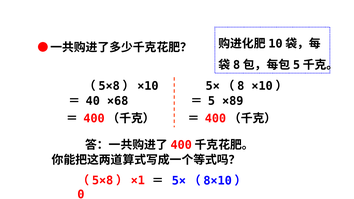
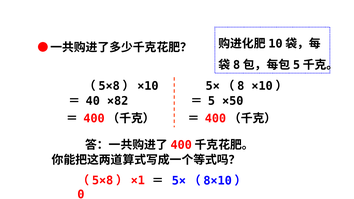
×68: ×68 -> ×82 (118, 101)
×89: ×89 -> ×50 (233, 101)
